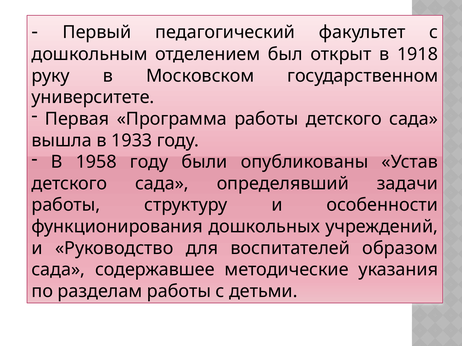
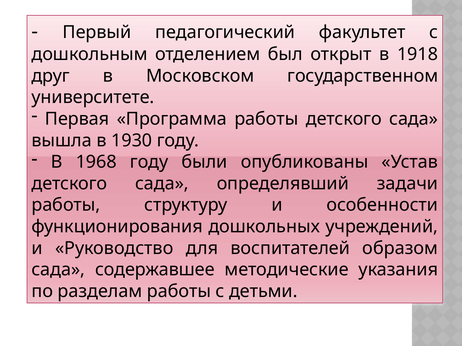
руку: руку -> друг (51, 76)
1933: 1933 -> 1930 (132, 141)
1958: 1958 -> 1968 (96, 162)
